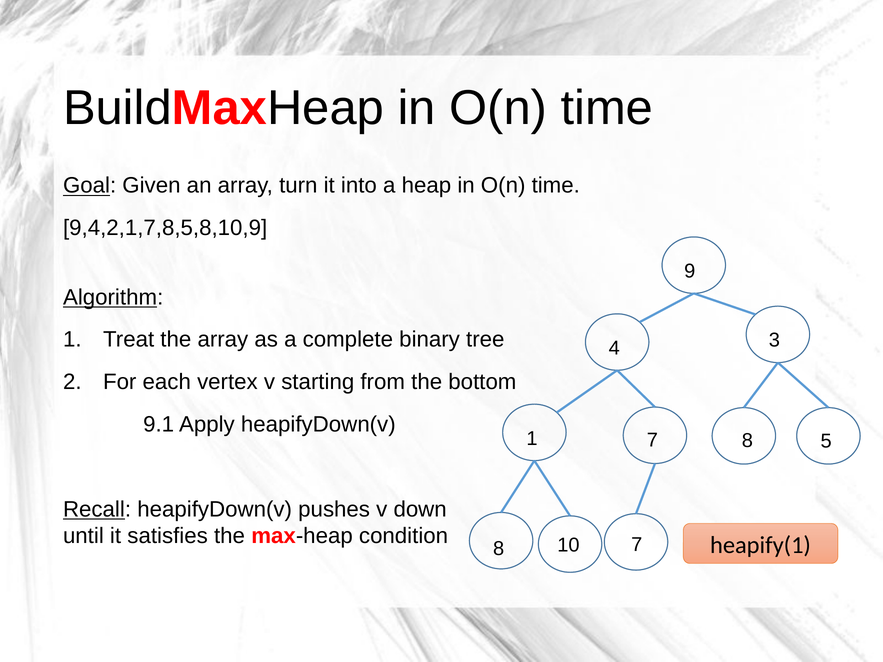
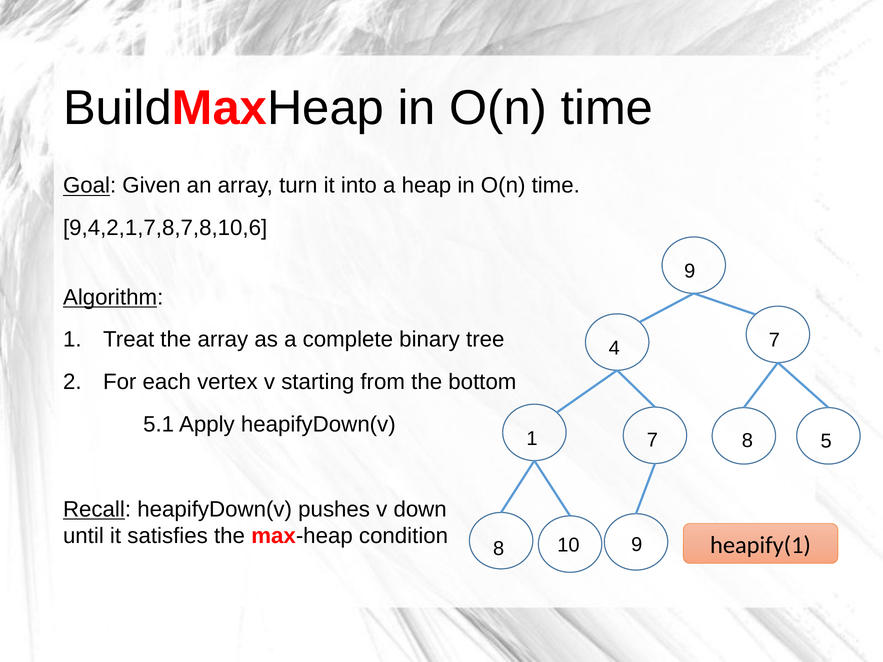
9,4,2,1,7,8,5,8,10,9: 9,4,2,1,7,8,5,8,10,9 -> 9,4,2,1,7,8,7,8,10,6 (165, 228)
4 3: 3 -> 7 (774, 340)
9.1: 9.1 -> 5.1 (159, 425)
10 7: 7 -> 9 (637, 545)
